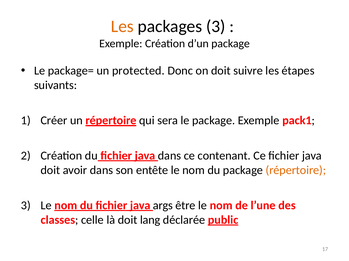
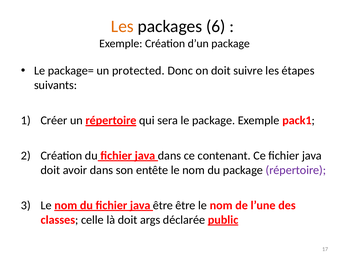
packages 3: 3 -> 6 (216, 27)
répertoire colour: orange -> purple (296, 171)
java args: args -> être (163, 206)
lang: lang -> args (150, 220)
